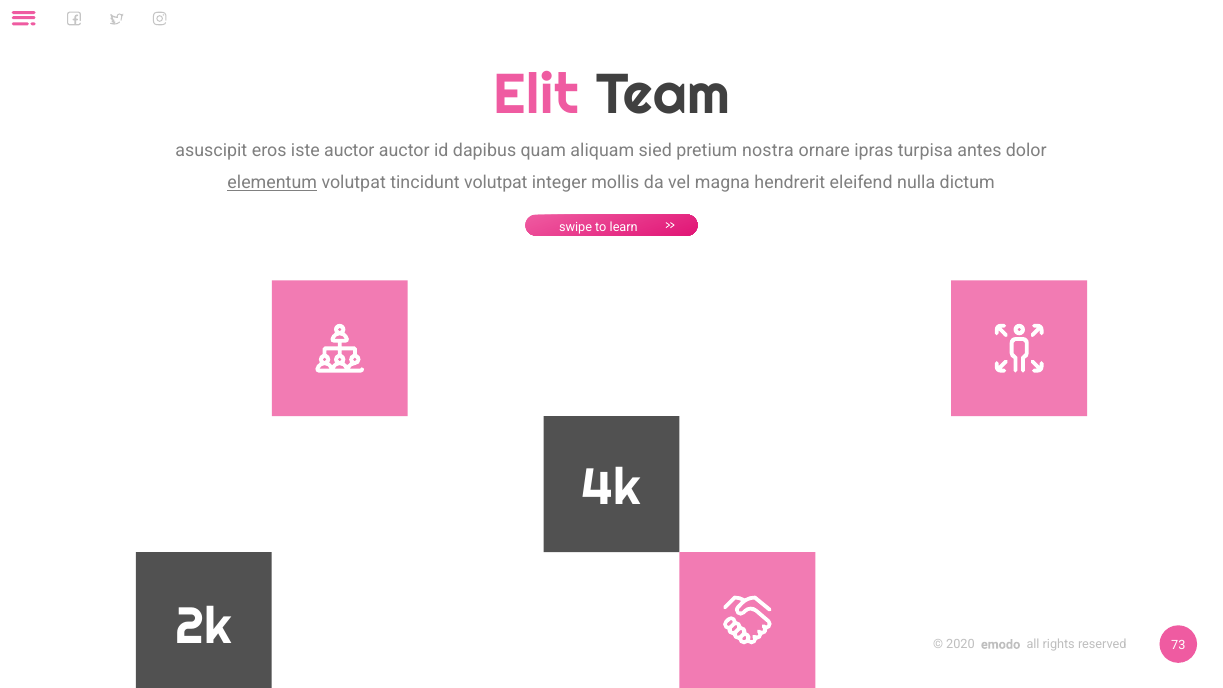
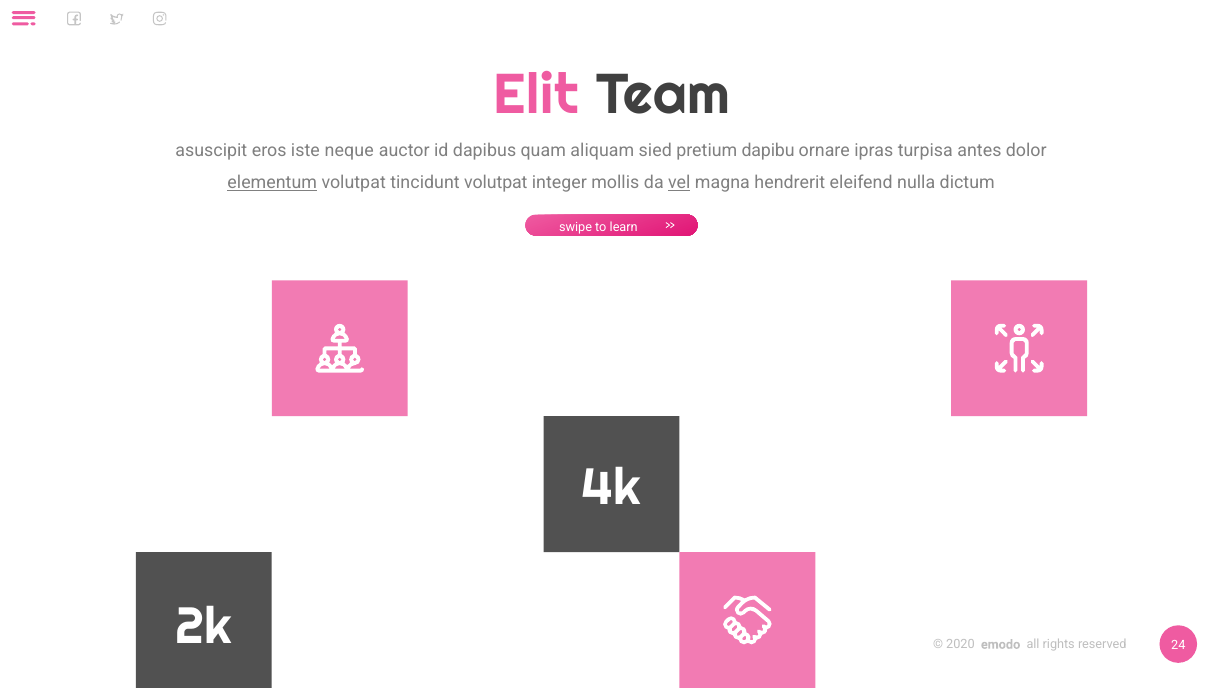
iste auctor: auctor -> neque (349, 150)
nostra: nostra -> dapibu (768, 150)
vel underline: none -> present (679, 183)
73: 73 -> 24 (1178, 645)
